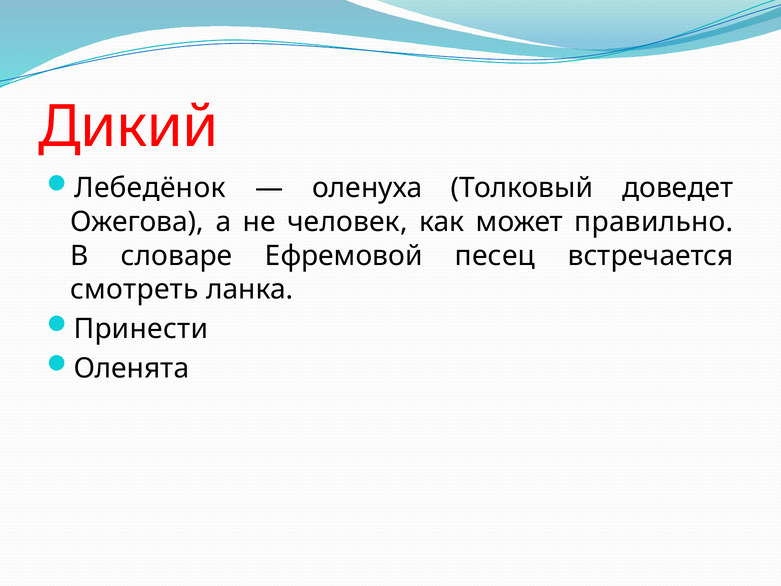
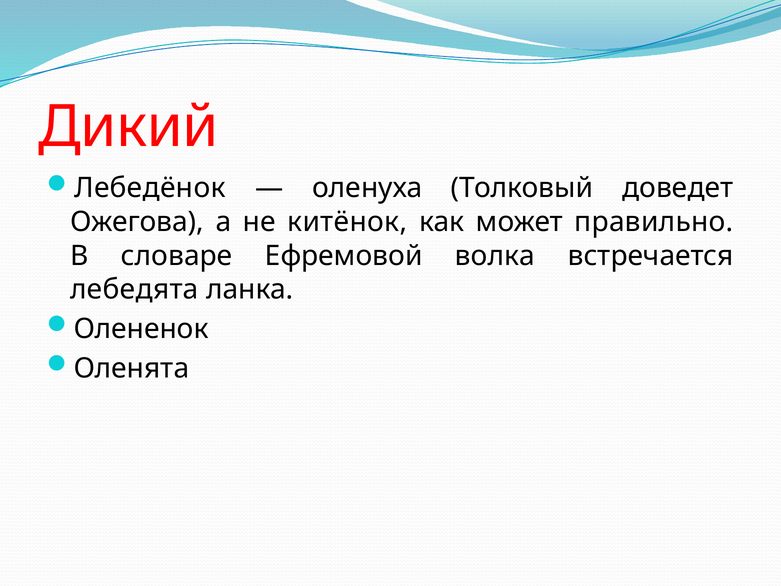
человек: человек -> китёнок (347, 222)
песец: песец -> волка (495, 256)
смотреть: смотреть -> лебедята (134, 290)
Принести: Принести -> Олененок (141, 329)
